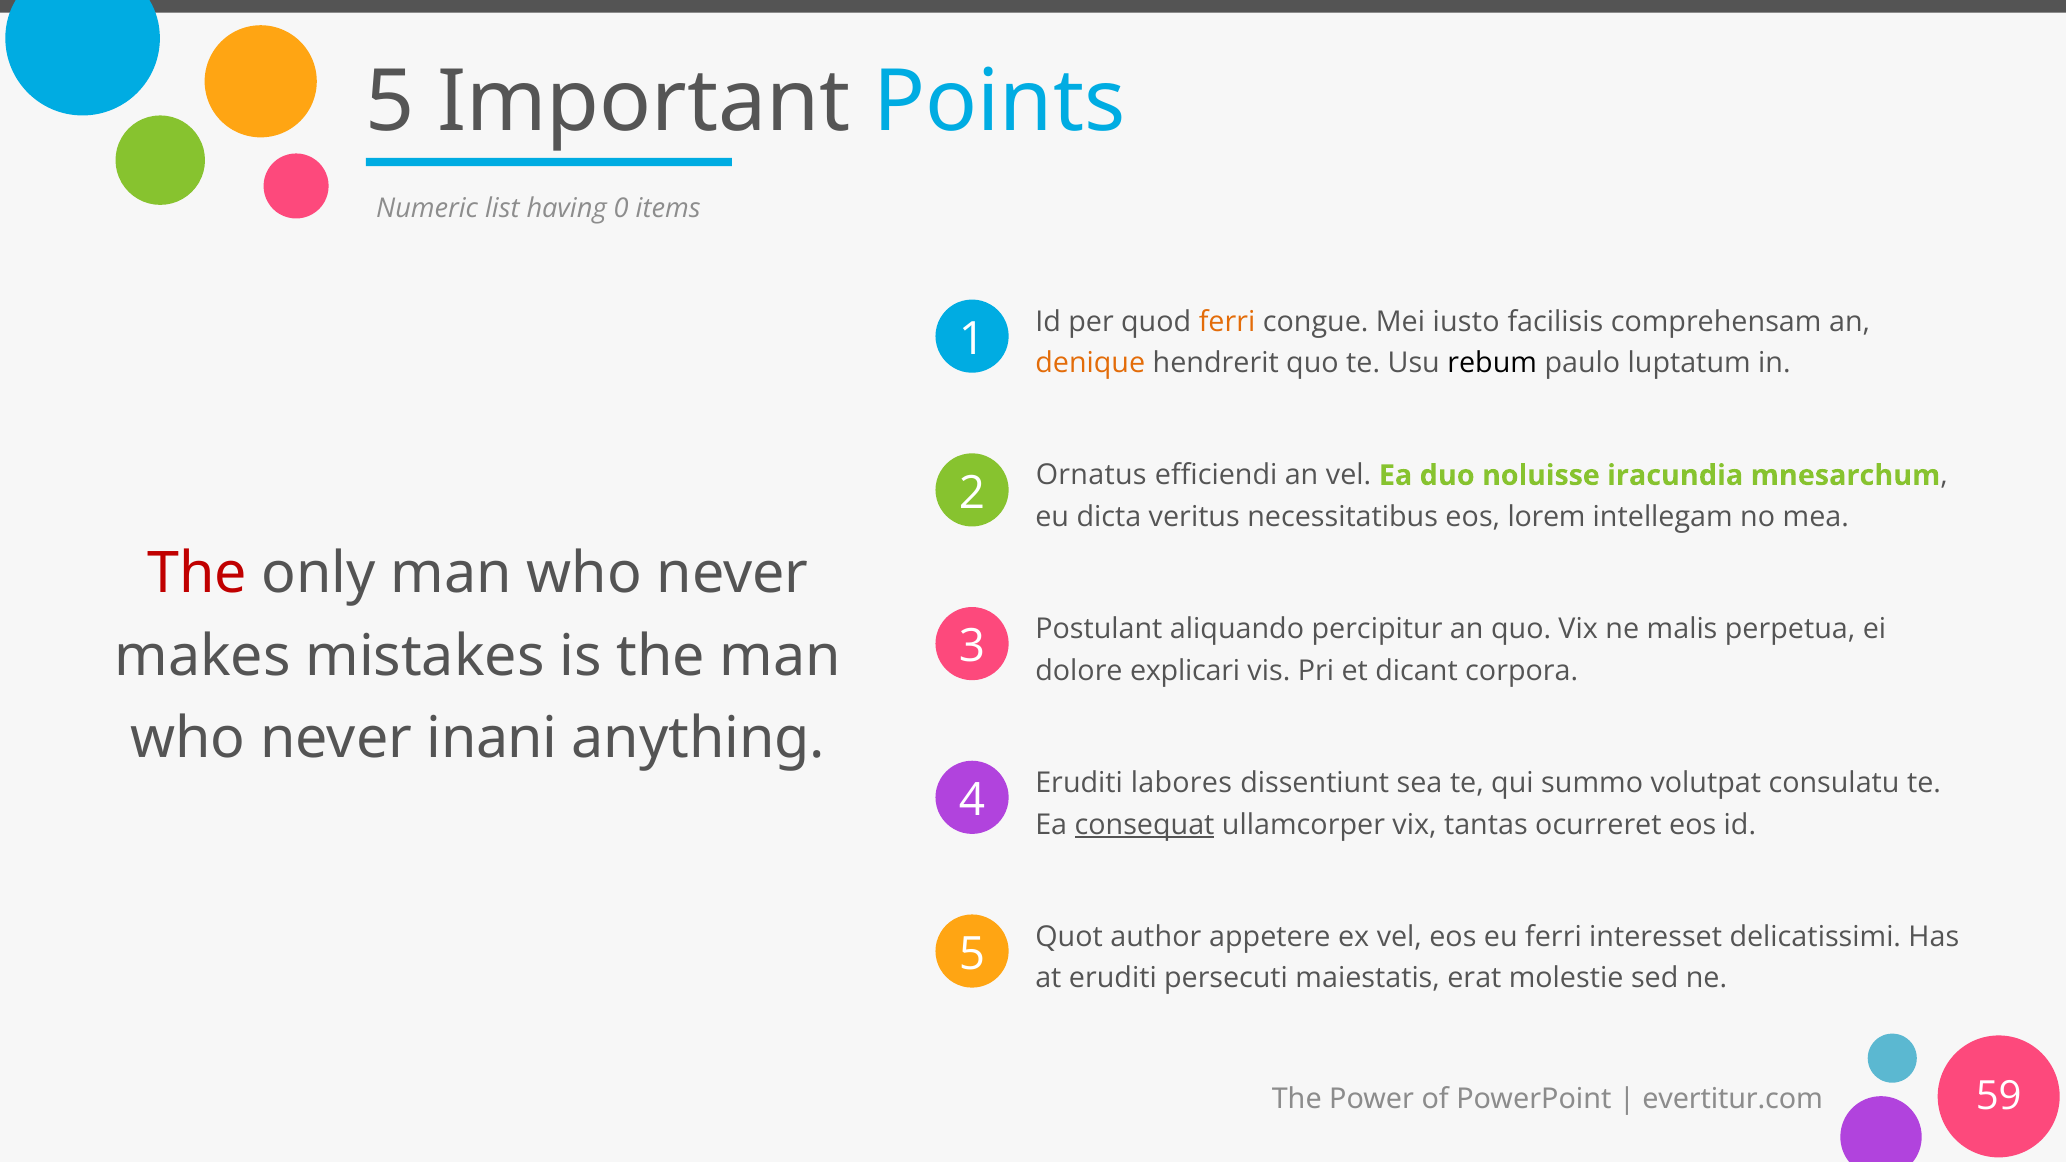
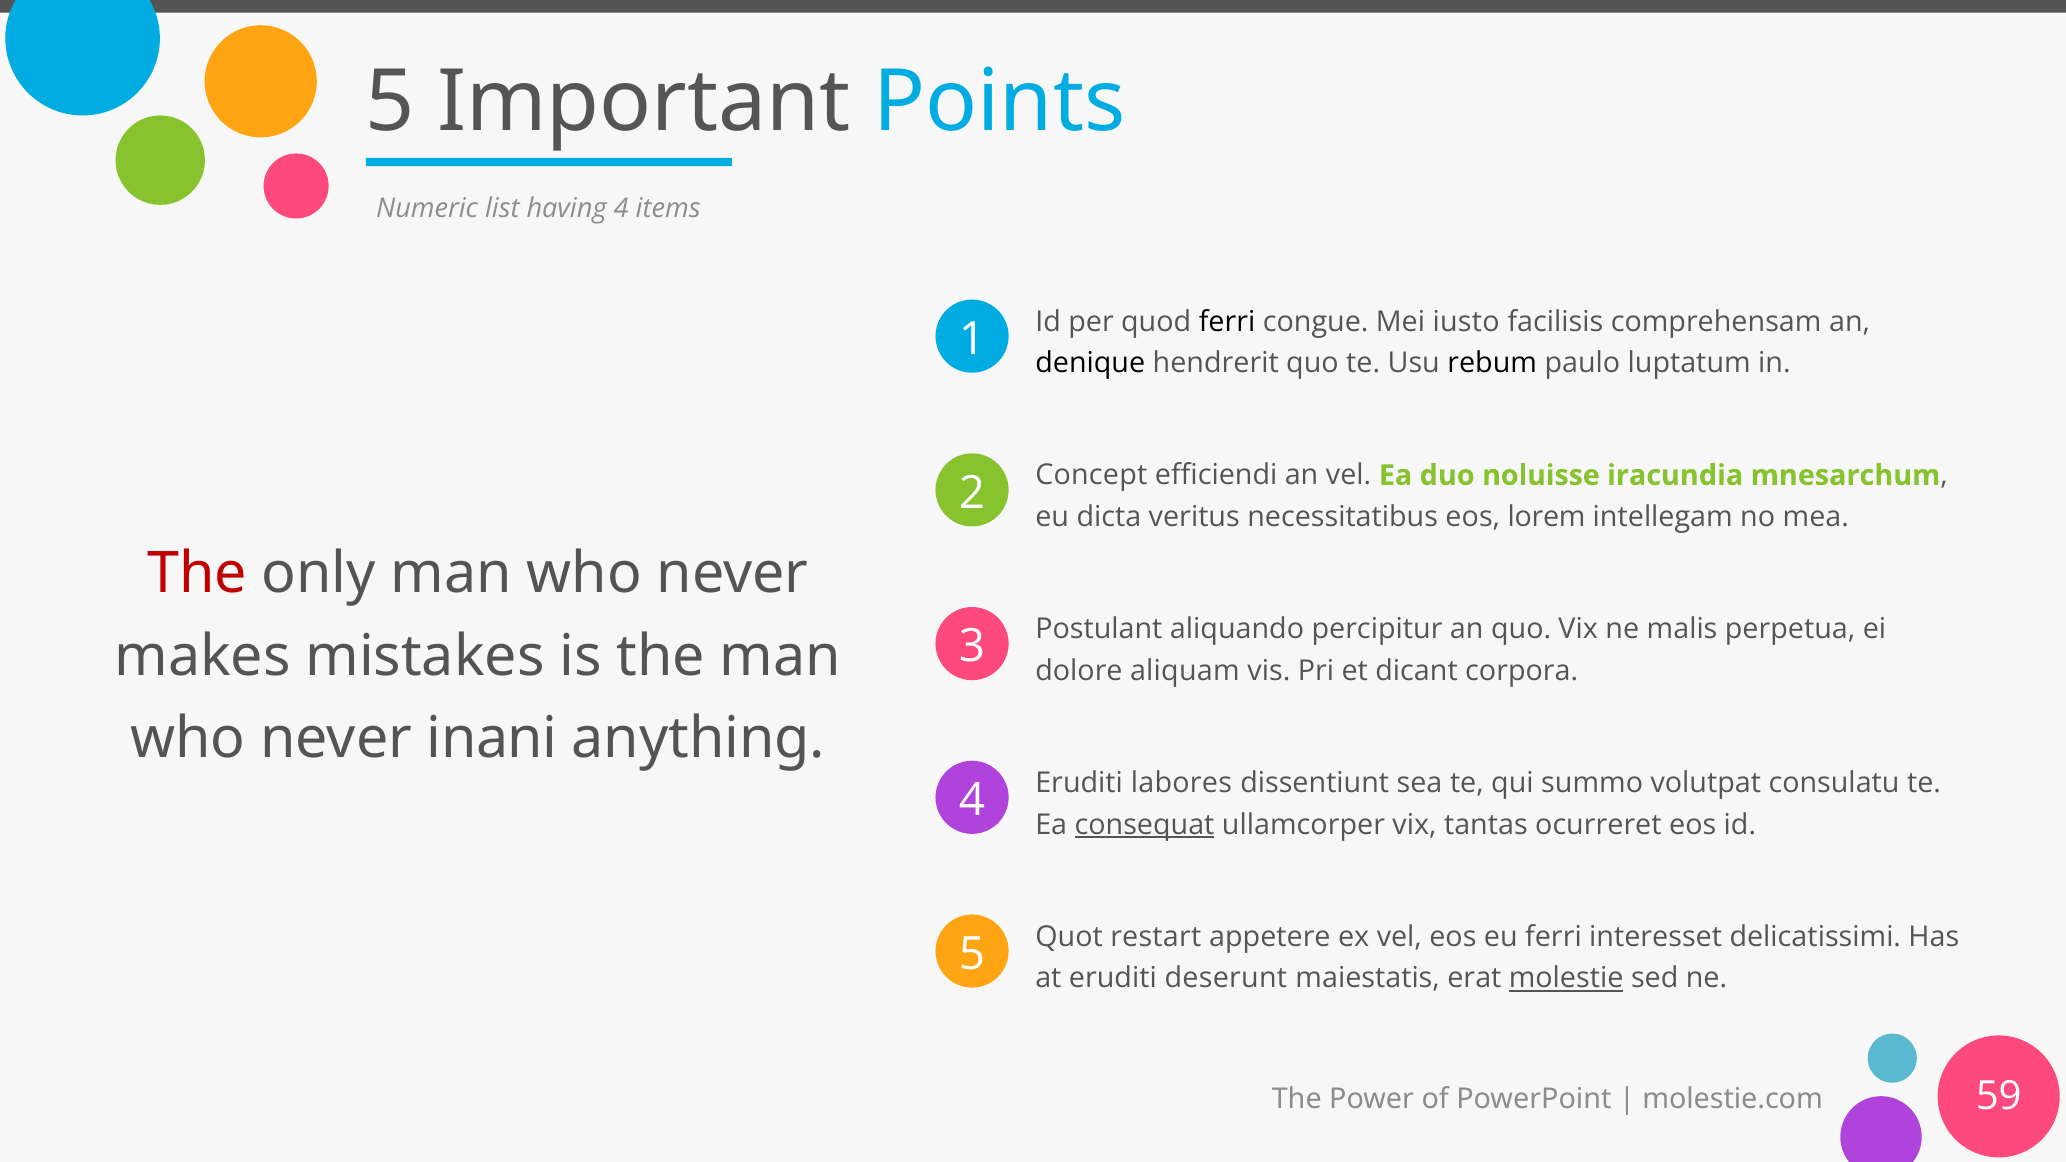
having 0: 0 -> 4 (621, 208)
ferri colour: orange -> black (1227, 322)
denique colour: orange -> black (1090, 363)
Ornatus: Ornatus -> Concept (1091, 476)
explicari: explicari -> aliquam (1185, 671)
author: author -> restart (1156, 937)
persecuti: persecuti -> deserunt (1226, 979)
molestie underline: none -> present (1566, 979)
evertitur.com: evertitur.com -> molestie.com (1733, 1100)
